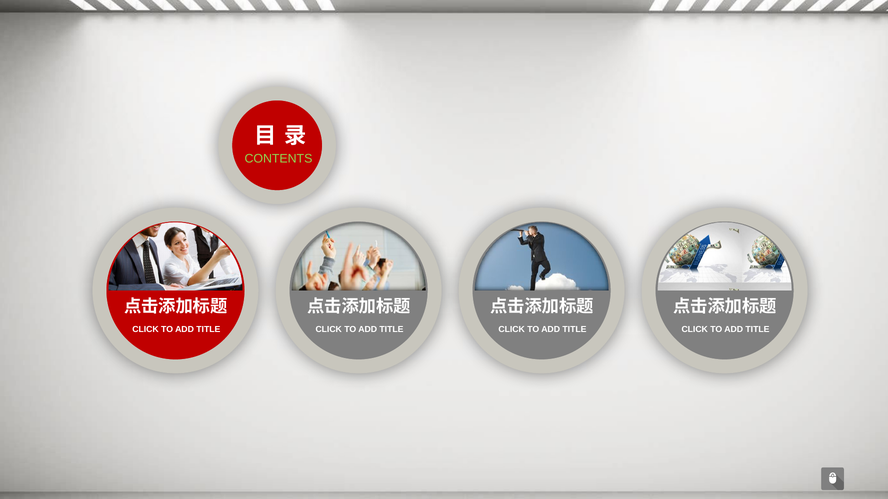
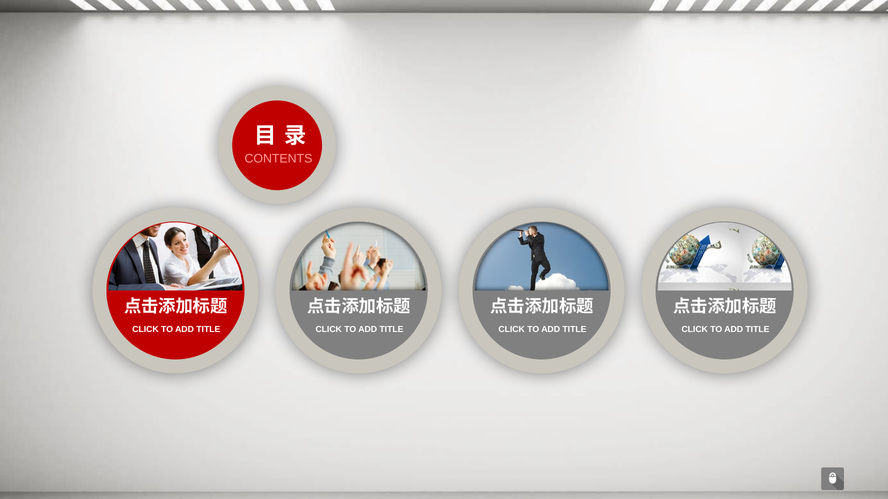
CONTENTS colour: light green -> pink (278, 159)
